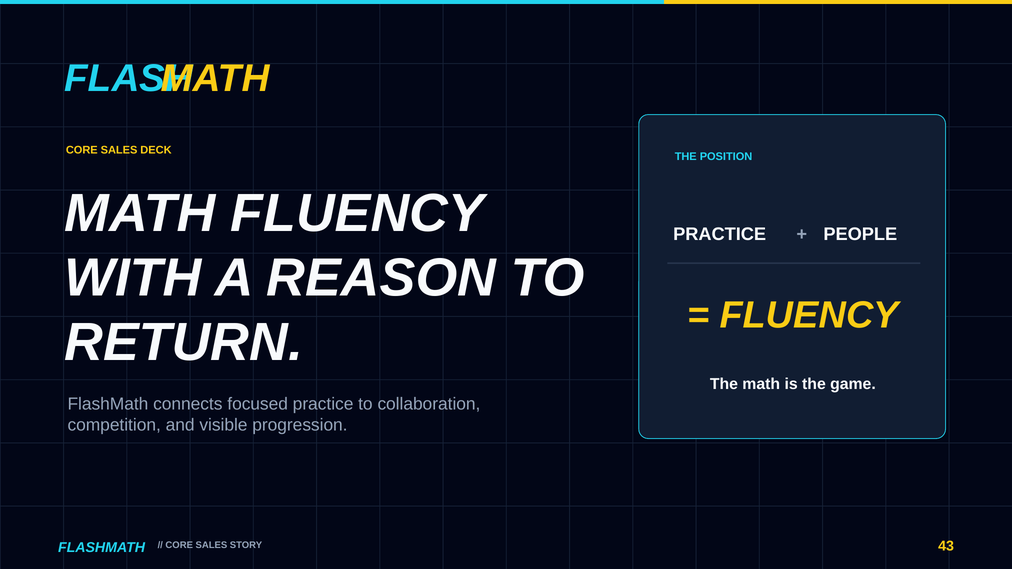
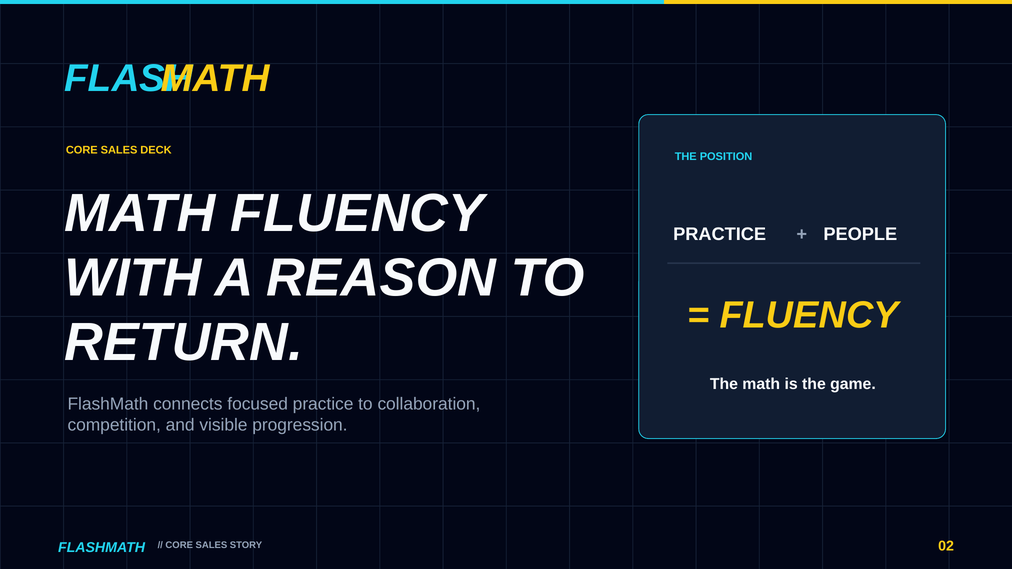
43: 43 -> 02 (946, 546)
